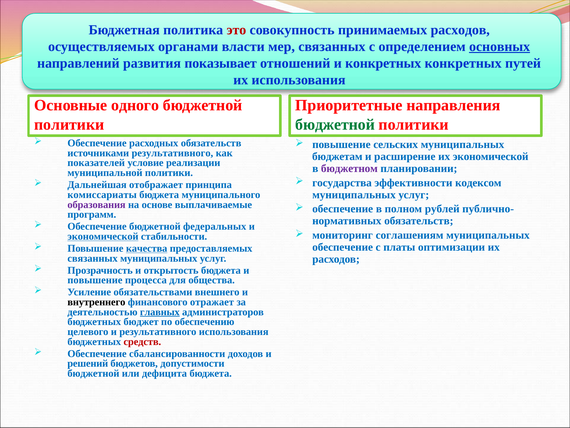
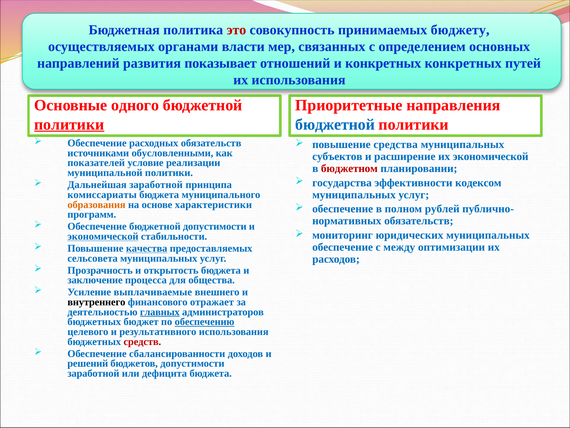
принимаемых расходов: расходов -> бюджету (460, 30)
основных underline: present -> none (500, 46)
политики underline: none -> present (69, 124)
бюджетной colour: green -> blue (335, 124)
сельских: сельских -> средства (396, 144)
источниками результативного: результативного -> обусловленными (172, 153)
бюджетам: бюджетам -> субъектов (337, 156)
бюджетном colour: purple -> red (349, 168)
Дальнейшая отображает: отображает -> заработной (156, 185)
образования colour: purple -> orange (97, 204)
выплачиваемые: выплачиваемые -> характеристики (213, 204)
бюджетной федеральных: федеральных -> допустимости (215, 226)
соглашениям: соглашениям -> юридических (410, 235)
платы: платы -> между (399, 247)
связанных: связанных -> сельсовета (93, 258)
повышение: повышение -> заключение (95, 280)
обязательствами: обязательствами -> выплачиваемые (153, 292)
обеспечению underline: none -> present (205, 322)
бюджетной: бюджетной -> заработной (93, 373)
